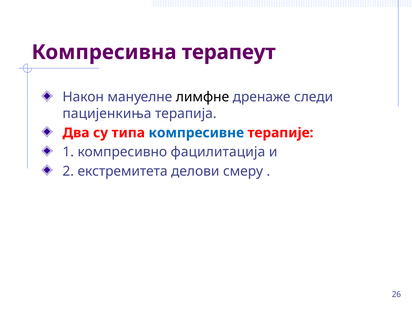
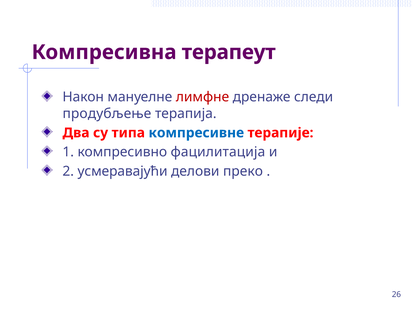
лимфне colour: black -> red (203, 97)
пацијенкиња: пацијенкиња -> продубљење (107, 114)
екстремитета: екстремитета -> усмеравајући (123, 171)
смеру: смеру -> преко (243, 171)
